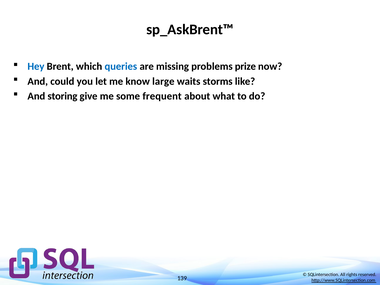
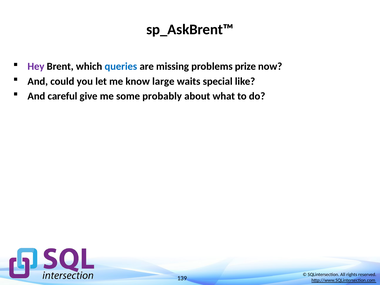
Hey colour: blue -> purple (36, 67)
storms: storms -> special (218, 81)
storing: storing -> careful (62, 96)
frequent: frequent -> probably (162, 96)
